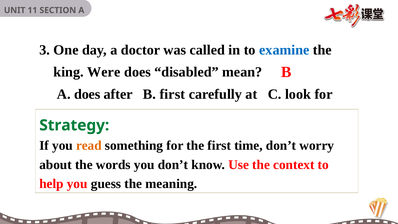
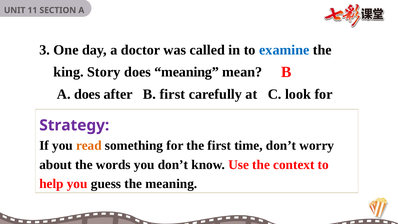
Were: Were -> Story (104, 72)
does disabled: disabled -> meaning (187, 72)
Strategy colour: green -> purple (74, 125)
